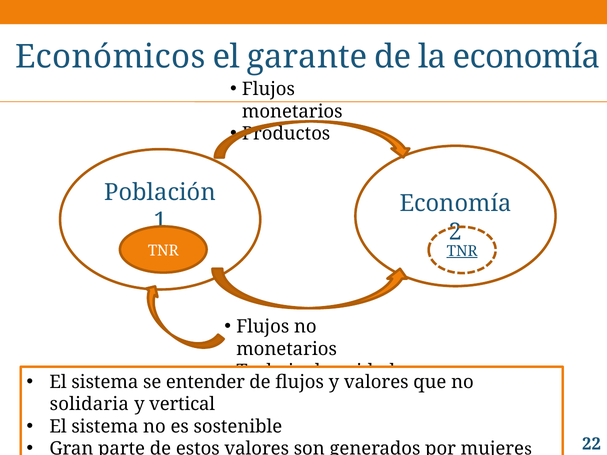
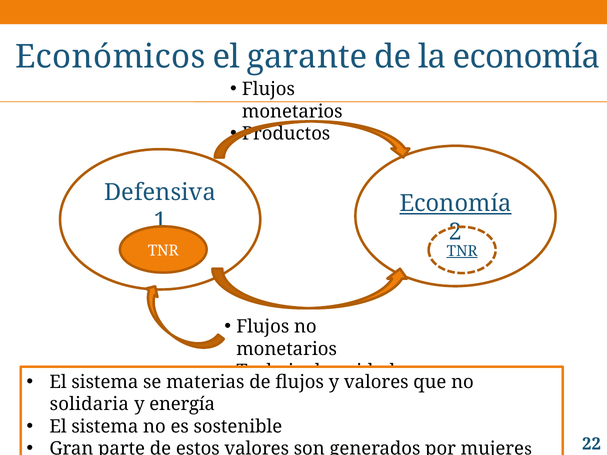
Población: Población -> Defensiva (160, 193)
Economía underline: none -> present (455, 204)
entender: entender -> materias (205, 382)
vertical: vertical -> energía (182, 405)
